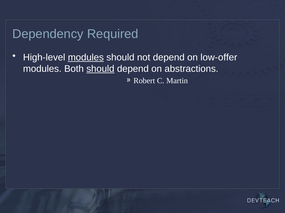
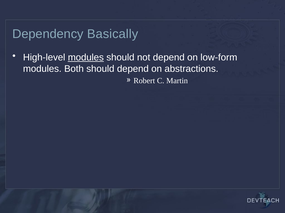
Required: Required -> Basically (113, 34)
low-offer: low-offer -> low-form (219, 58)
should underline: present -> none (100, 69)
